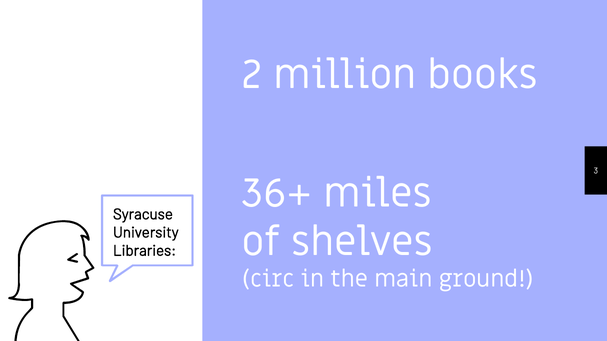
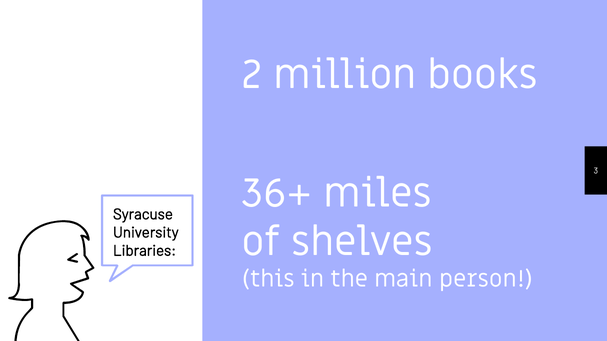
circ: circ -> this (268, 279)
ground: ground -> person (486, 279)
